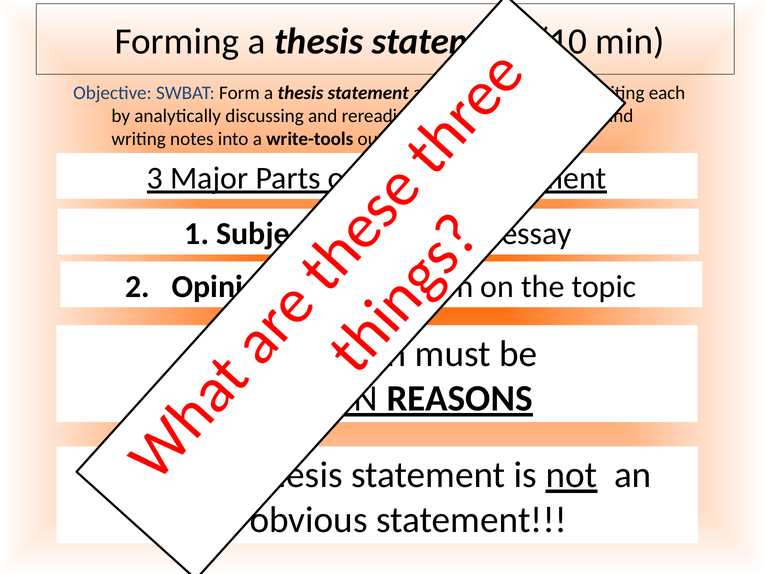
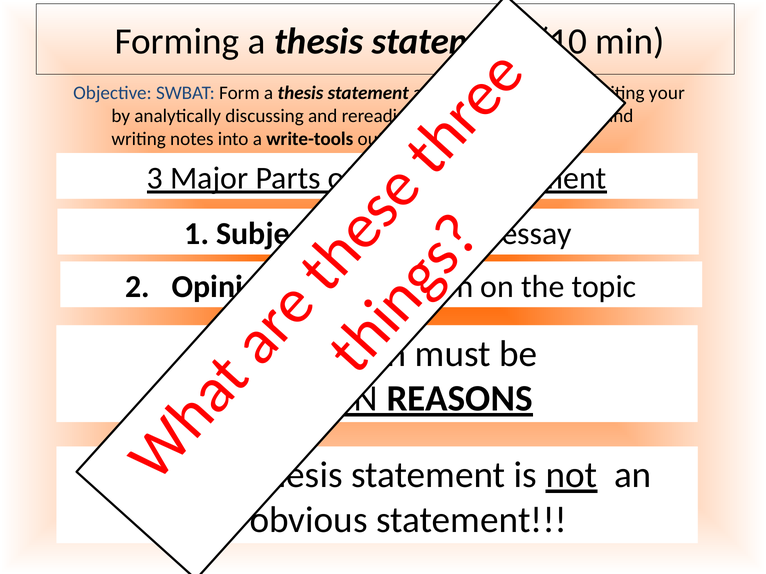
each: each -> your (667, 93)
